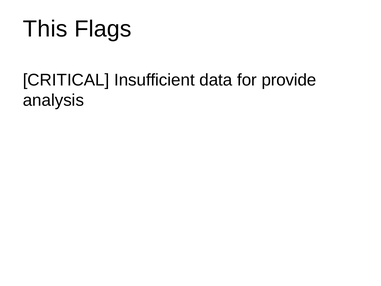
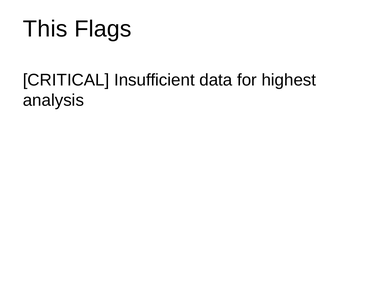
provide: provide -> highest (289, 80)
